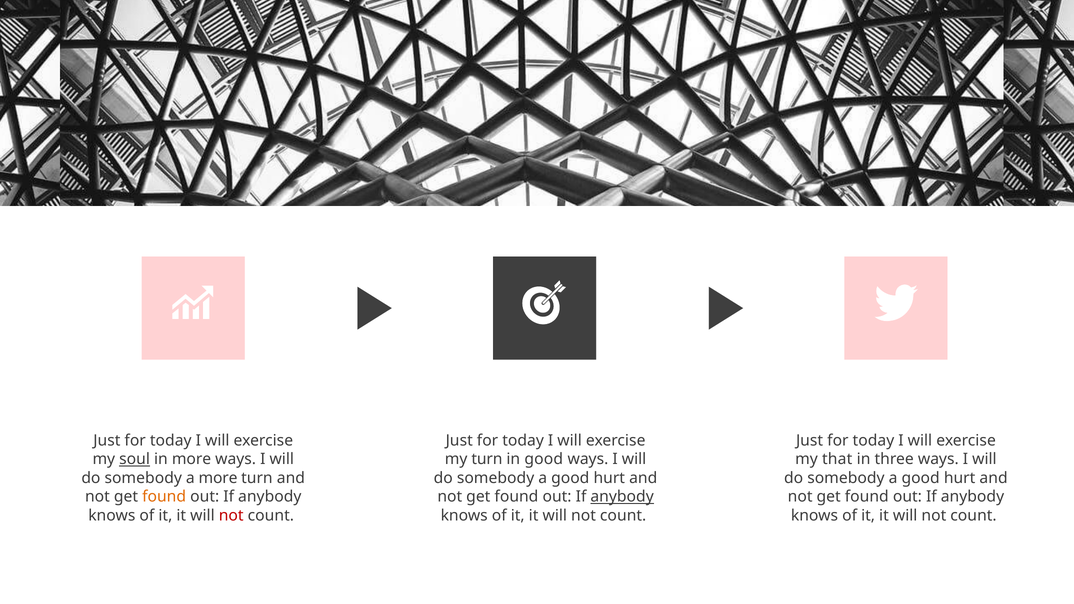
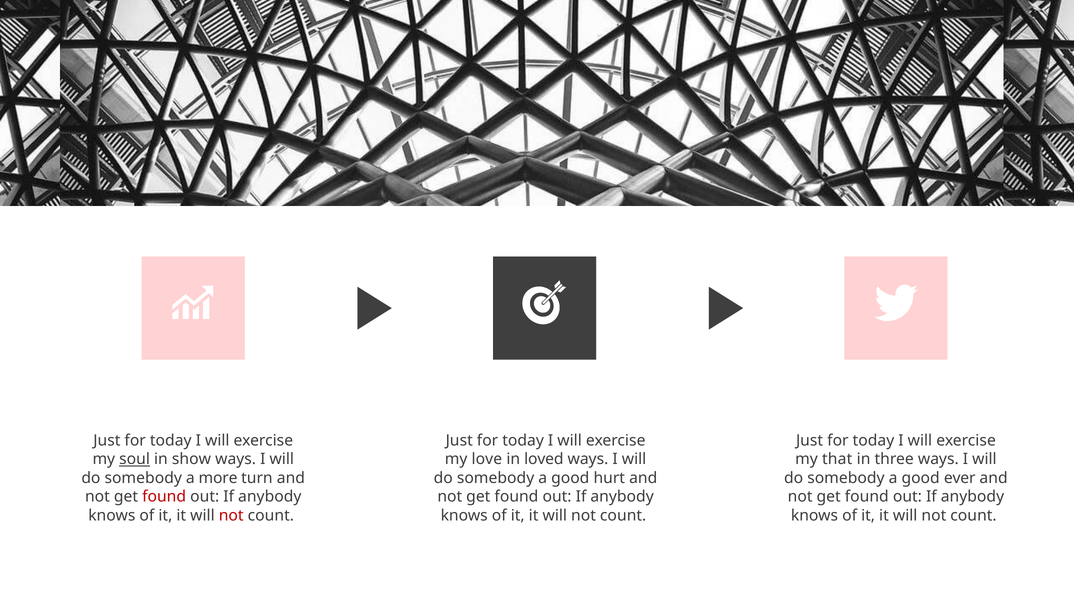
in more: more -> show (191, 459)
my turn: turn -> love (487, 459)
in good: good -> loved (544, 459)
hurt: hurt -> ever (960, 478)
found colour: orange -> red (164, 497)
anybody underline: present -> none (622, 497)
